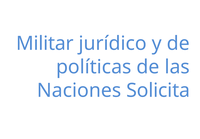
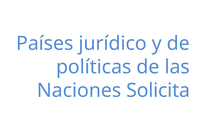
Militar: Militar -> Países (45, 43)
